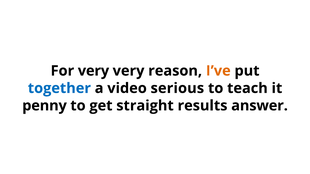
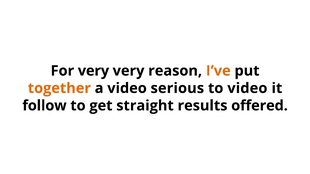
together colour: blue -> orange (59, 88)
to teach: teach -> video (247, 88)
penny: penny -> follow (45, 106)
answer: answer -> offered (260, 106)
